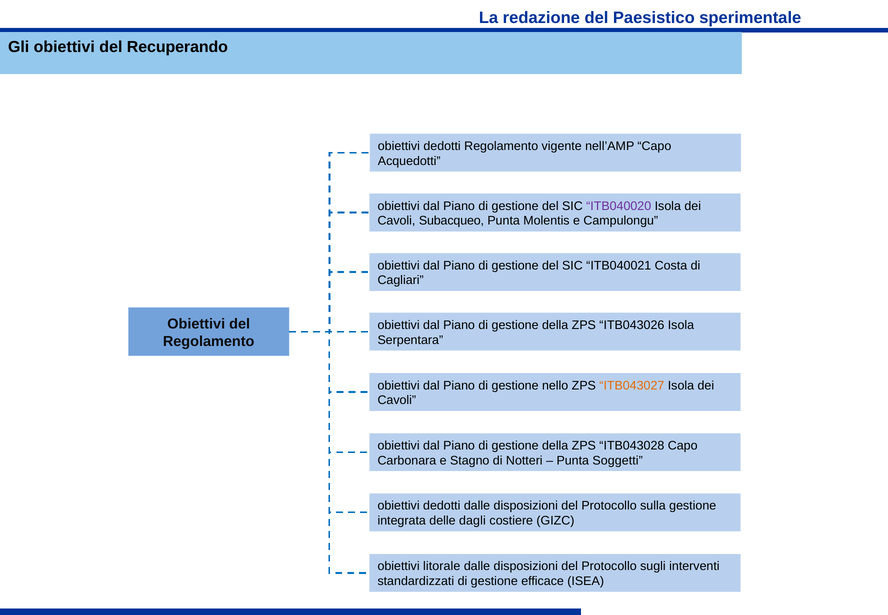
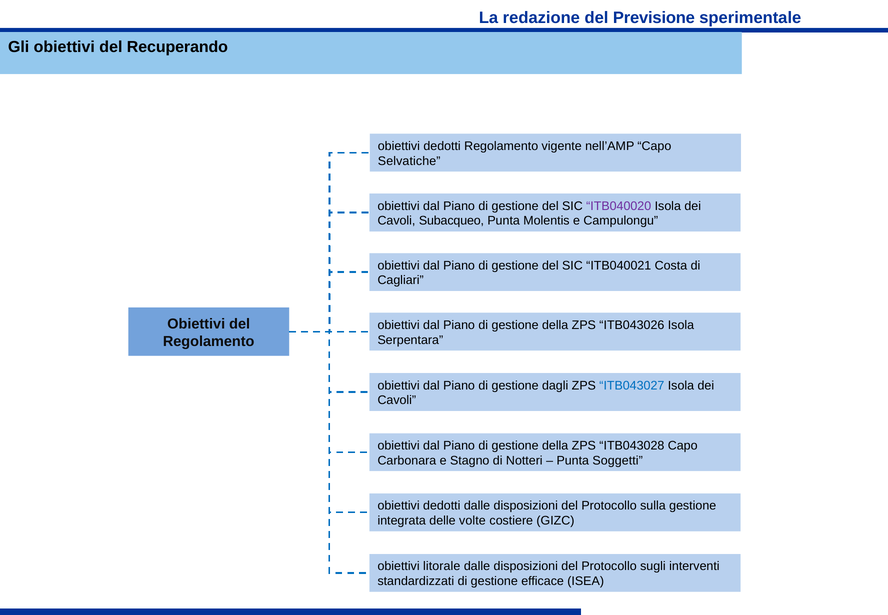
Paesistico: Paesistico -> Previsione (654, 18)
Acquedotti: Acquedotti -> Selvatiche (409, 161)
nello: nello -> dagli (555, 385)
ITB043027 colour: orange -> blue (632, 385)
dagli: dagli -> volte (472, 520)
